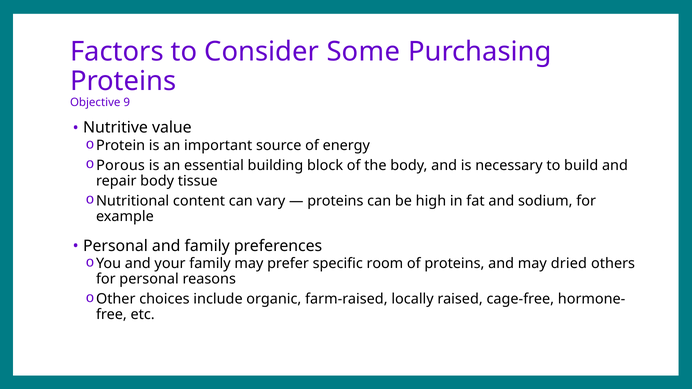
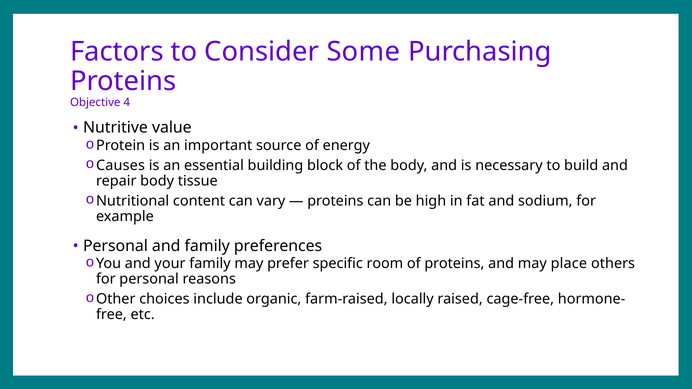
9: 9 -> 4 (127, 103)
Porous: Porous -> Causes (121, 166)
dried: dried -> place (569, 264)
